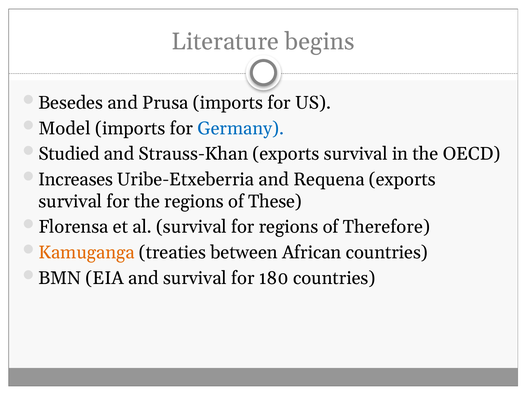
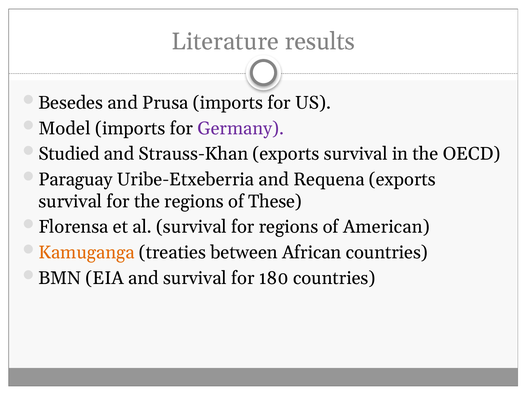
begins: begins -> results (320, 41)
Germany colour: blue -> purple (241, 128)
Increases: Increases -> Paraguay (75, 180)
Therefore: Therefore -> American (386, 227)
